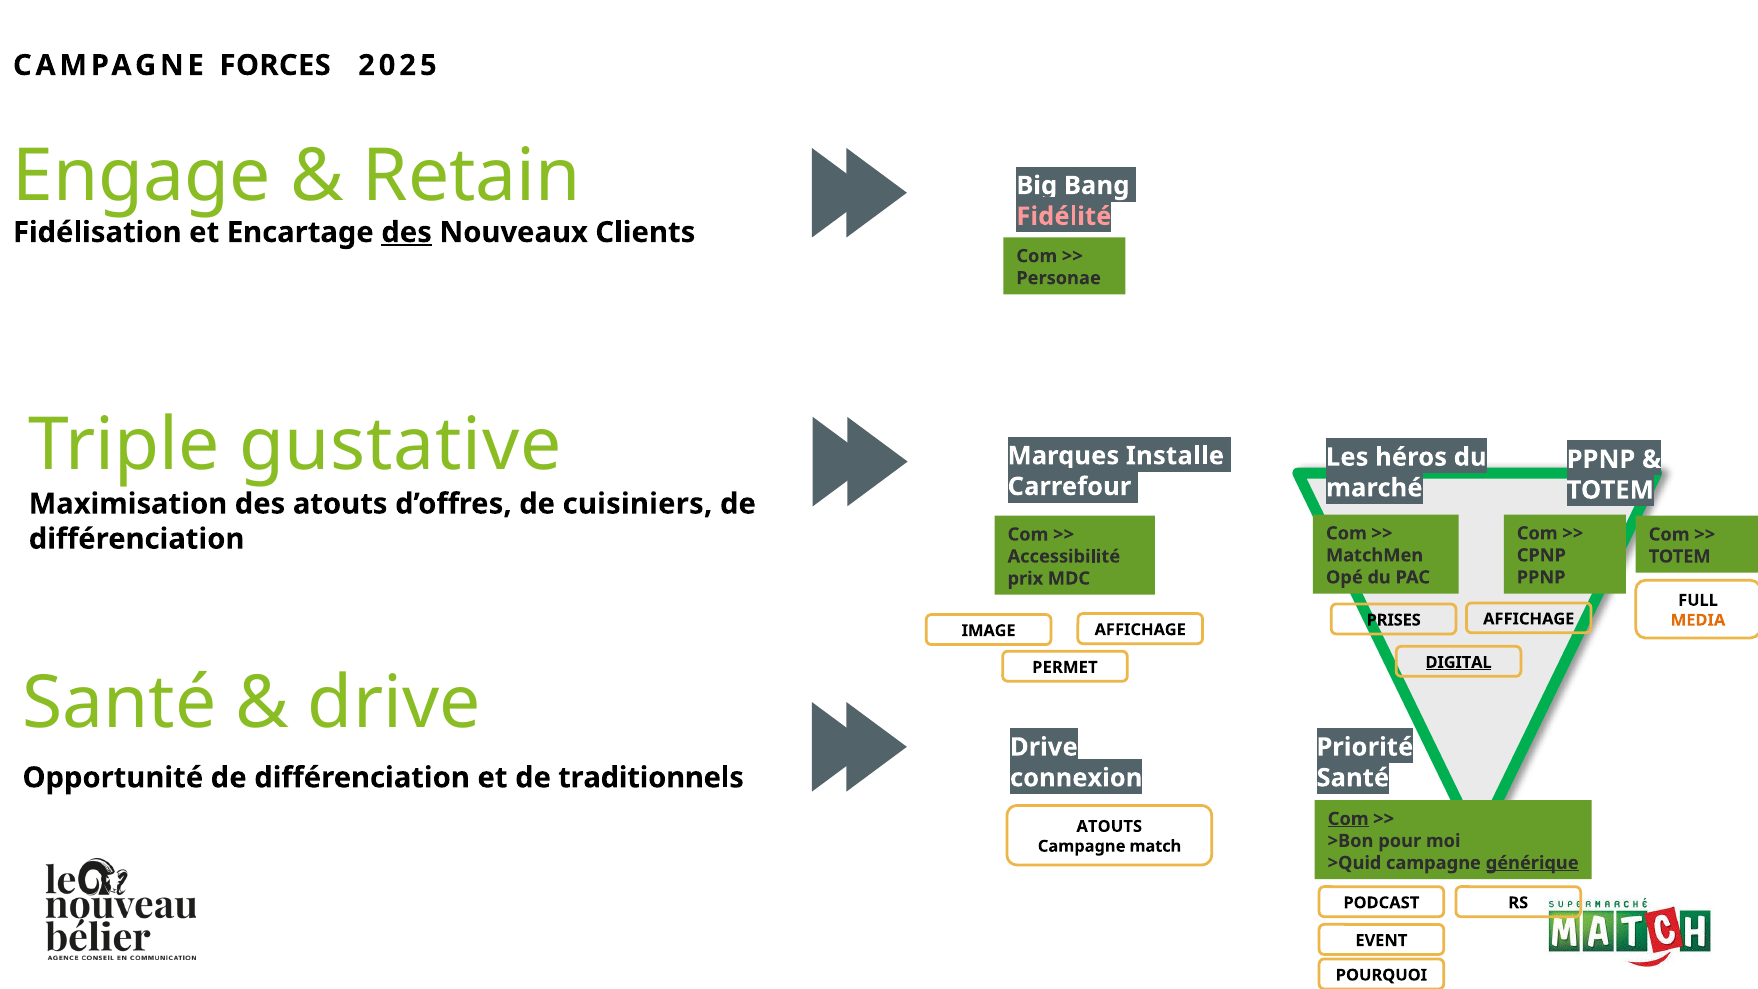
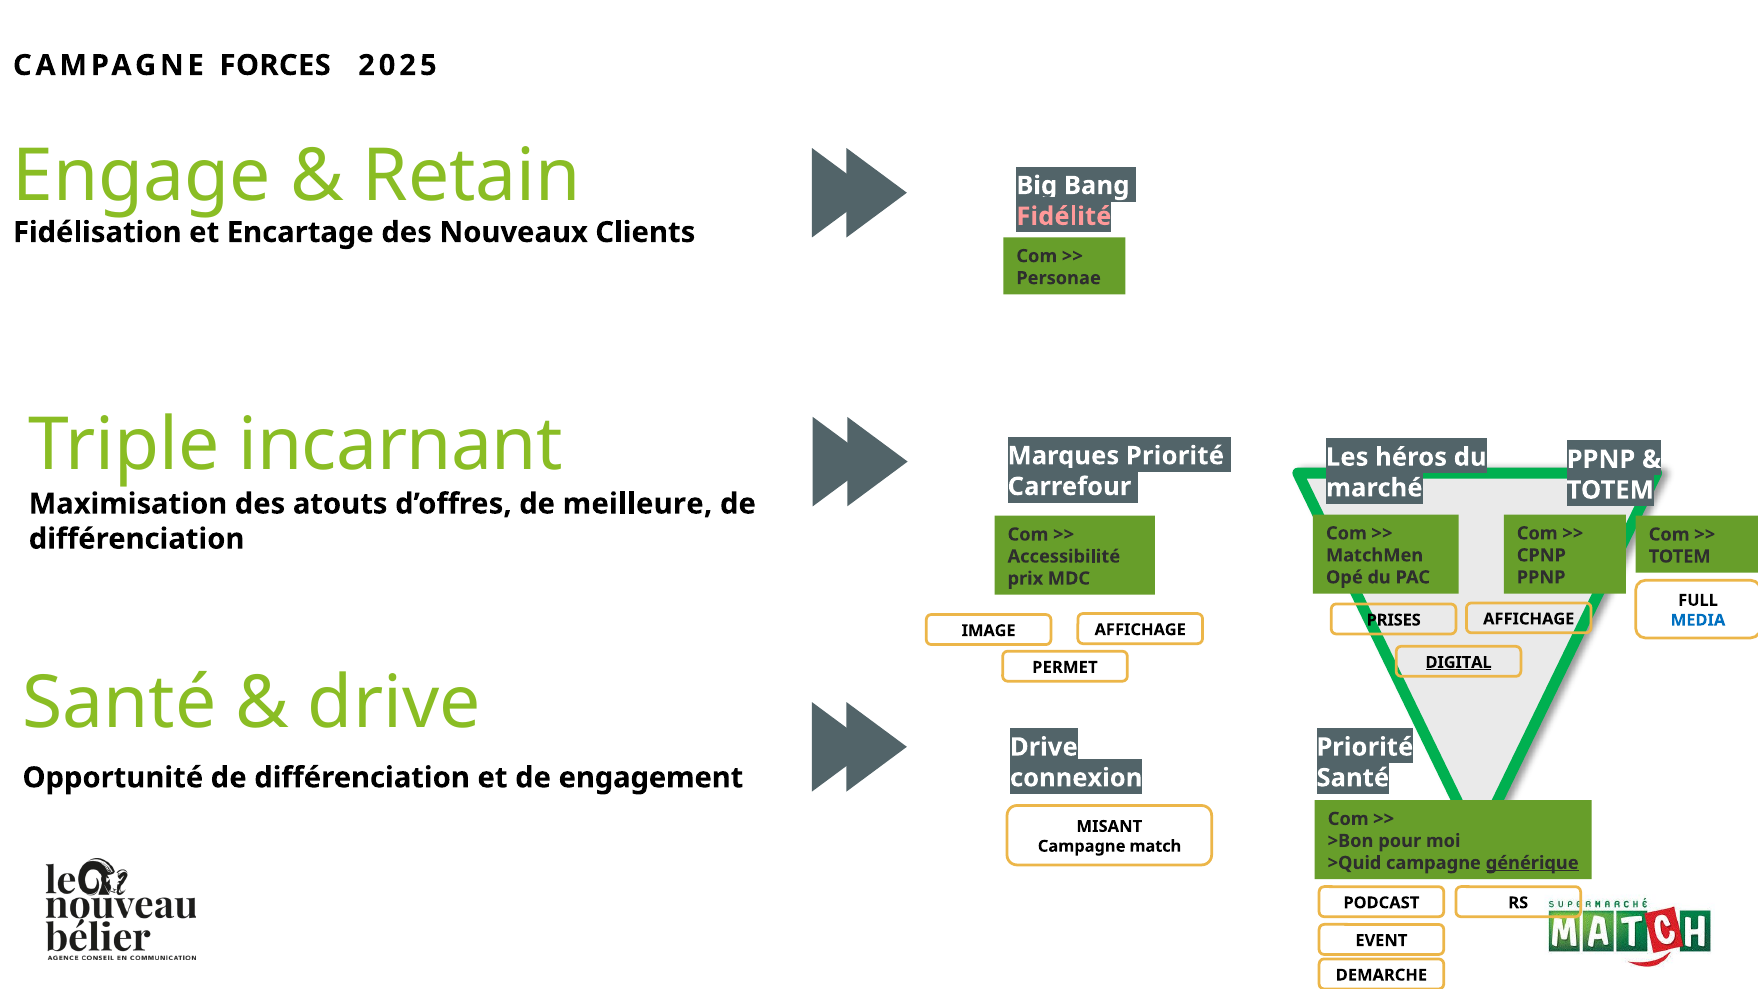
des underline: present -> none (407, 232)
gustative: gustative -> incarnant (401, 445)
Installe: Installe -> Priorité (1175, 456)
cuisiniers: cuisiniers -> meilleure (637, 504)
MEDIA colour: orange -> blue (1698, 620)
traditionnels: traditionnels -> engagement (651, 778)
Com underline: present -> none (1348, 819)
ATOUTS: ATOUTS -> MISANT (1109, 826)
POURQUOI: POURQUOI -> DEMARCHE (1381, 975)
